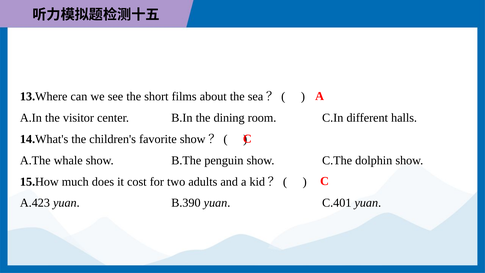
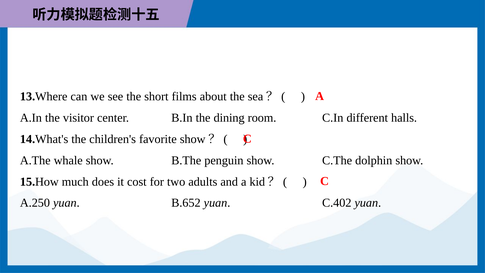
A.423: A.423 -> A.250 (35, 203)
B.390: B.390 -> B.652 (186, 203)
C.401: C.401 -> C.402 (337, 203)
